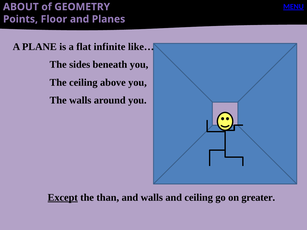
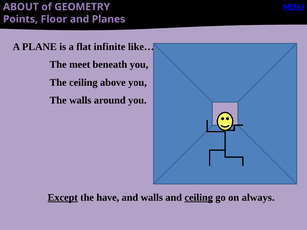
sides: sides -> meet (80, 65)
than: than -> have (108, 198)
ceiling underline: none -> present (199, 198)
greater: greater -> always (258, 198)
